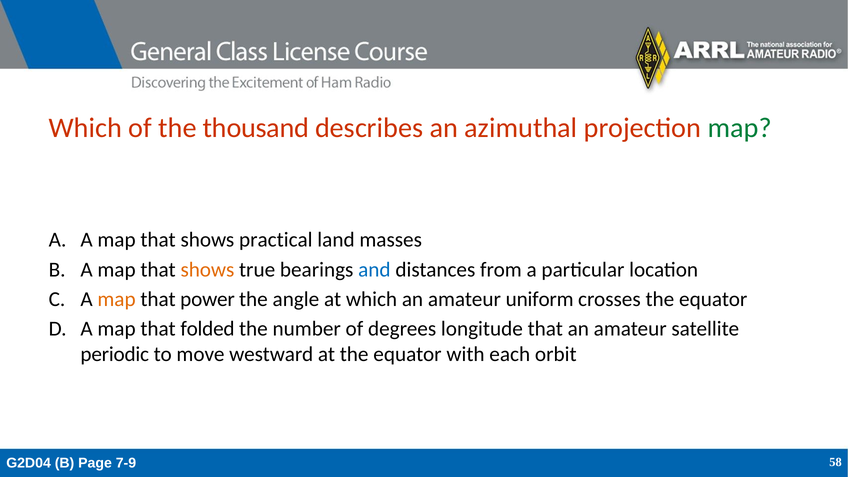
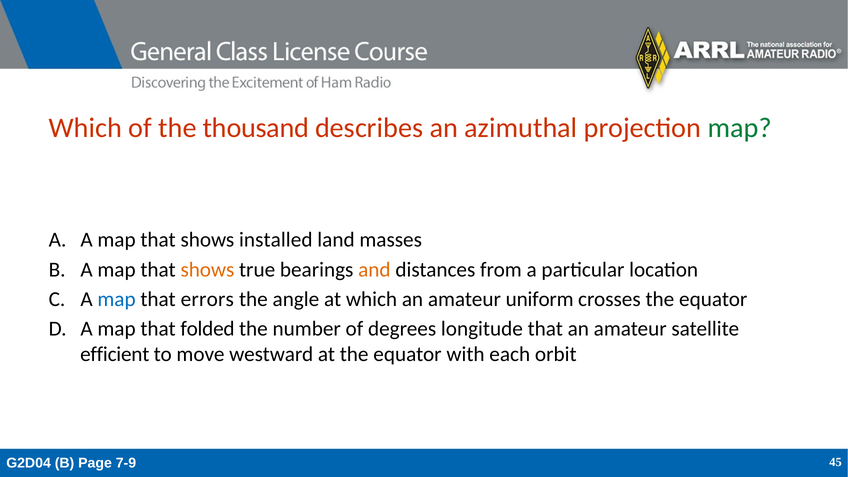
practical: practical -> installed (276, 240)
and colour: blue -> orange (374, 270)
map colour: orange -> blue (117, 299)
power: power -> errors (207, 299)
periodic: periodic -> efficient (115, 354)
58: 58 -> 45 (836, 462)
